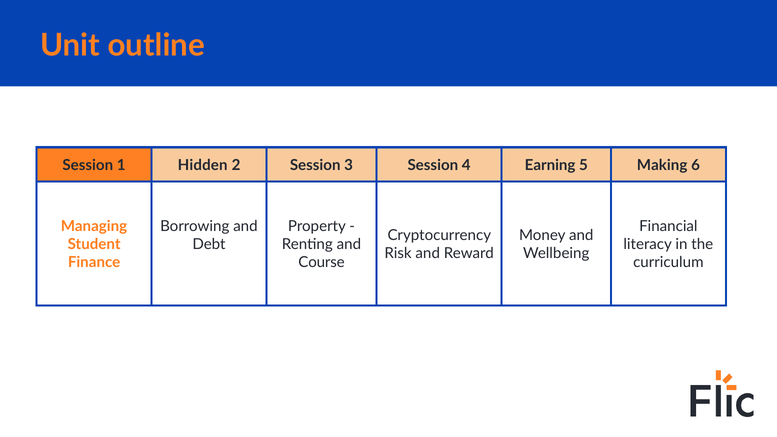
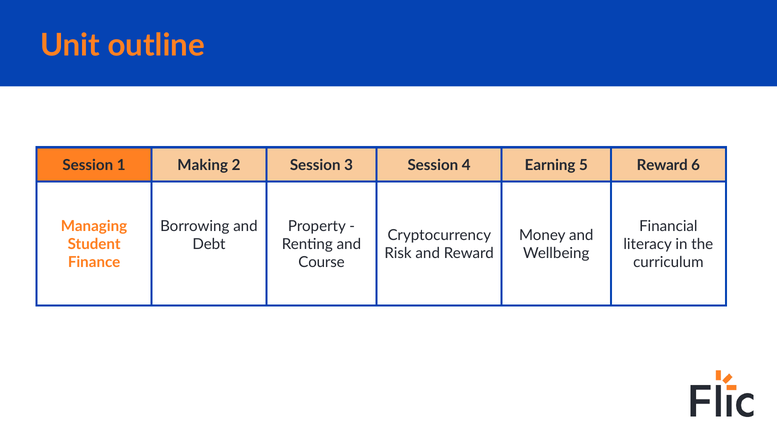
Hidden: Hidden -> Making (203, 165)
5 Making: Making -> Reward (662, 165)
